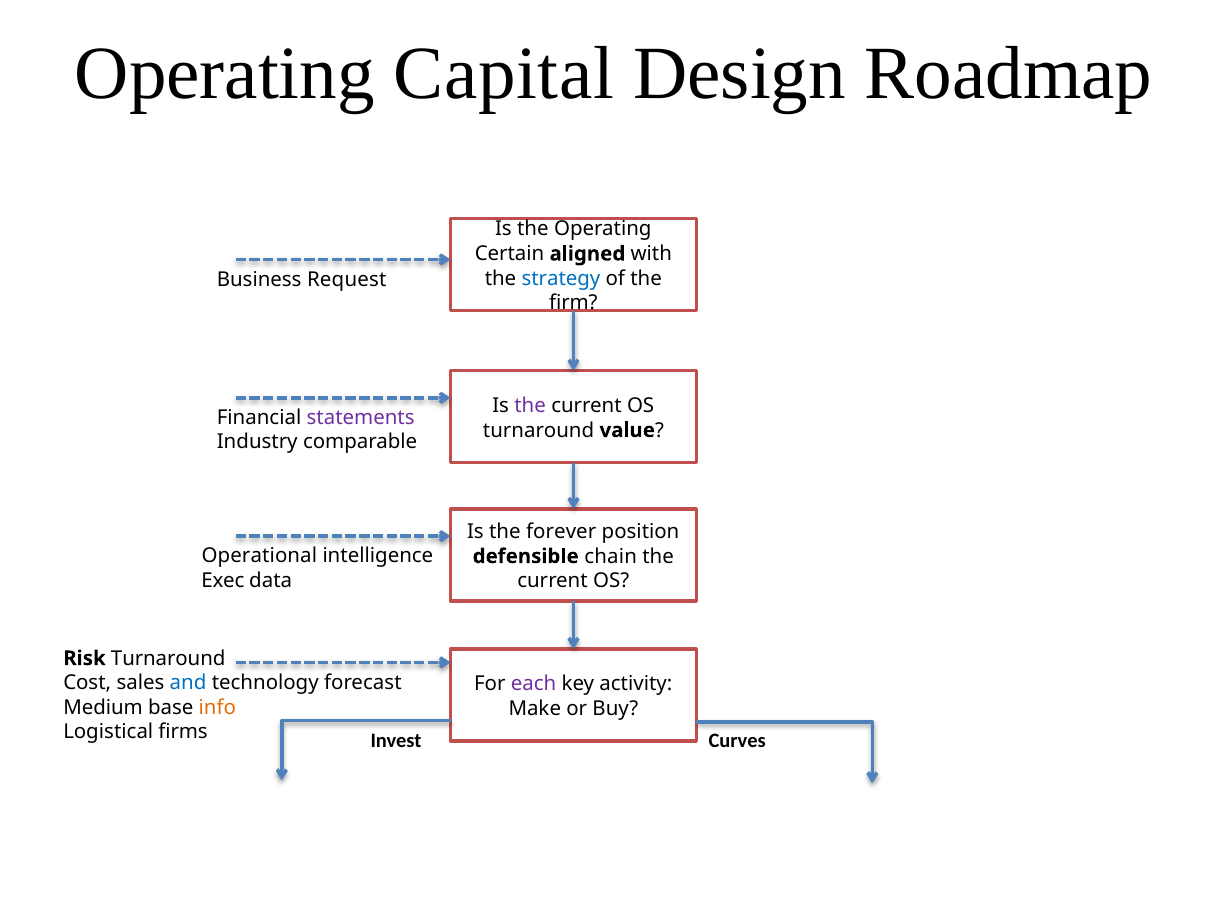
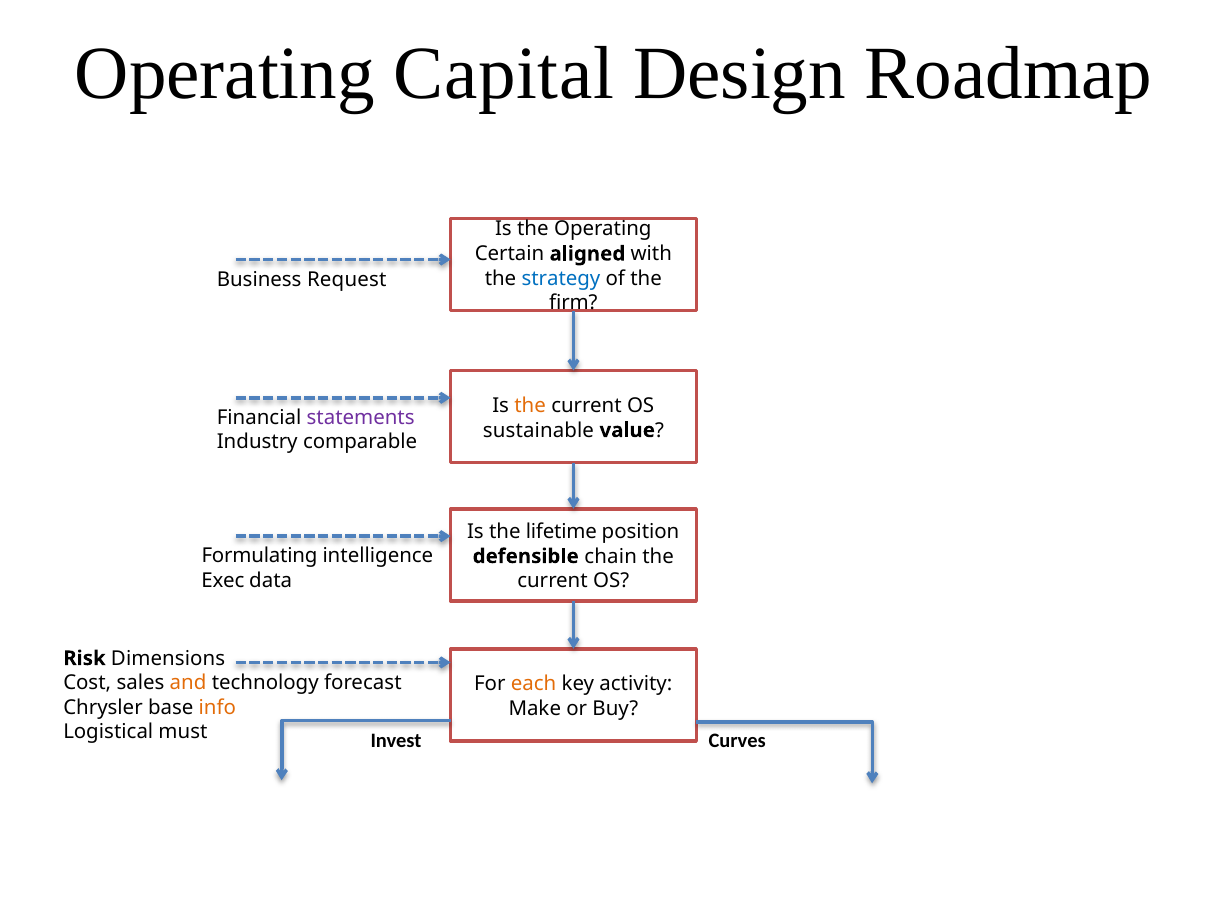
the colour: purple -> orange (530, 406)
turnaround: turnaround -> sustainable (539, 430)
forever: forever -> lifetime (561, 532)
Operational: Operational -> Formulating (259, 556)
Risk Turnaround: Turnaround -> Dimensions (168, 658)
and colour: blue -> orange (188, 683)
each colour: purple -> orange (534, 684)
Medium: Medium -> Chrysler (103, 707)
firms: firms -> must (183, 732)
